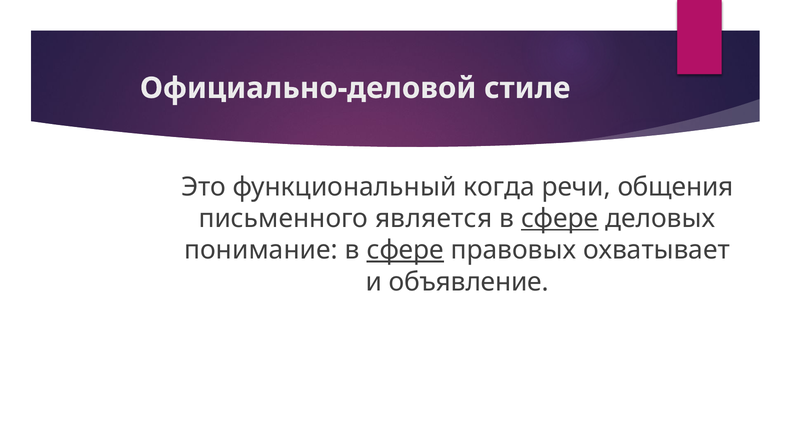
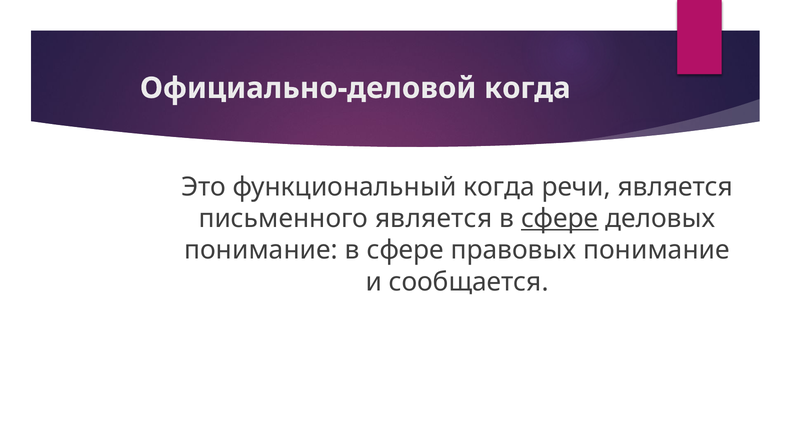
Официально-деловой стиле: стиле -> когда (527, 88)
речи общения: общения -> является (675, 187)
сфере underline: present -> none (405, 250)
правовых охватывает: охватывает -> понимание (656, 250)
объявление: объявление -> сообщается (469, 282)
